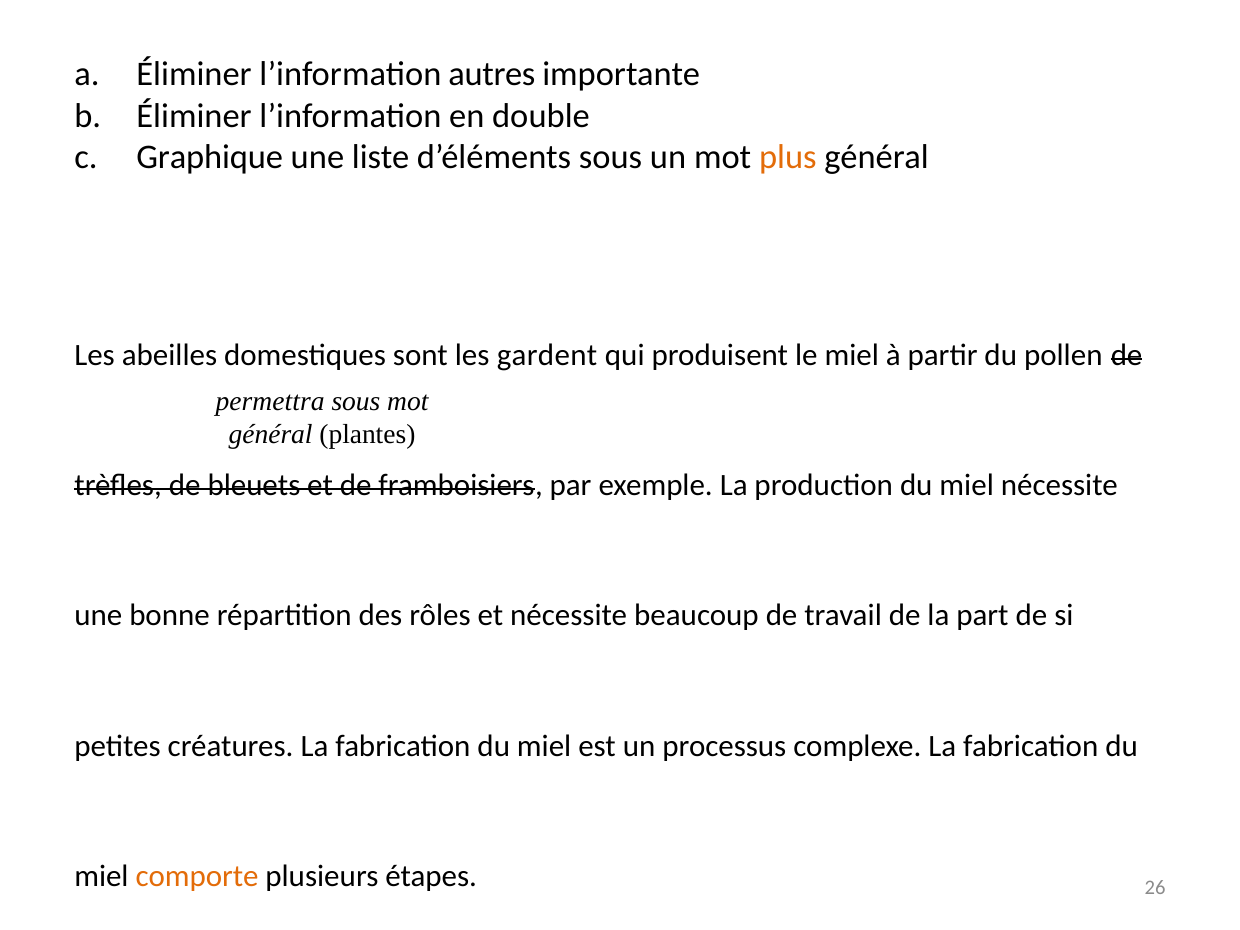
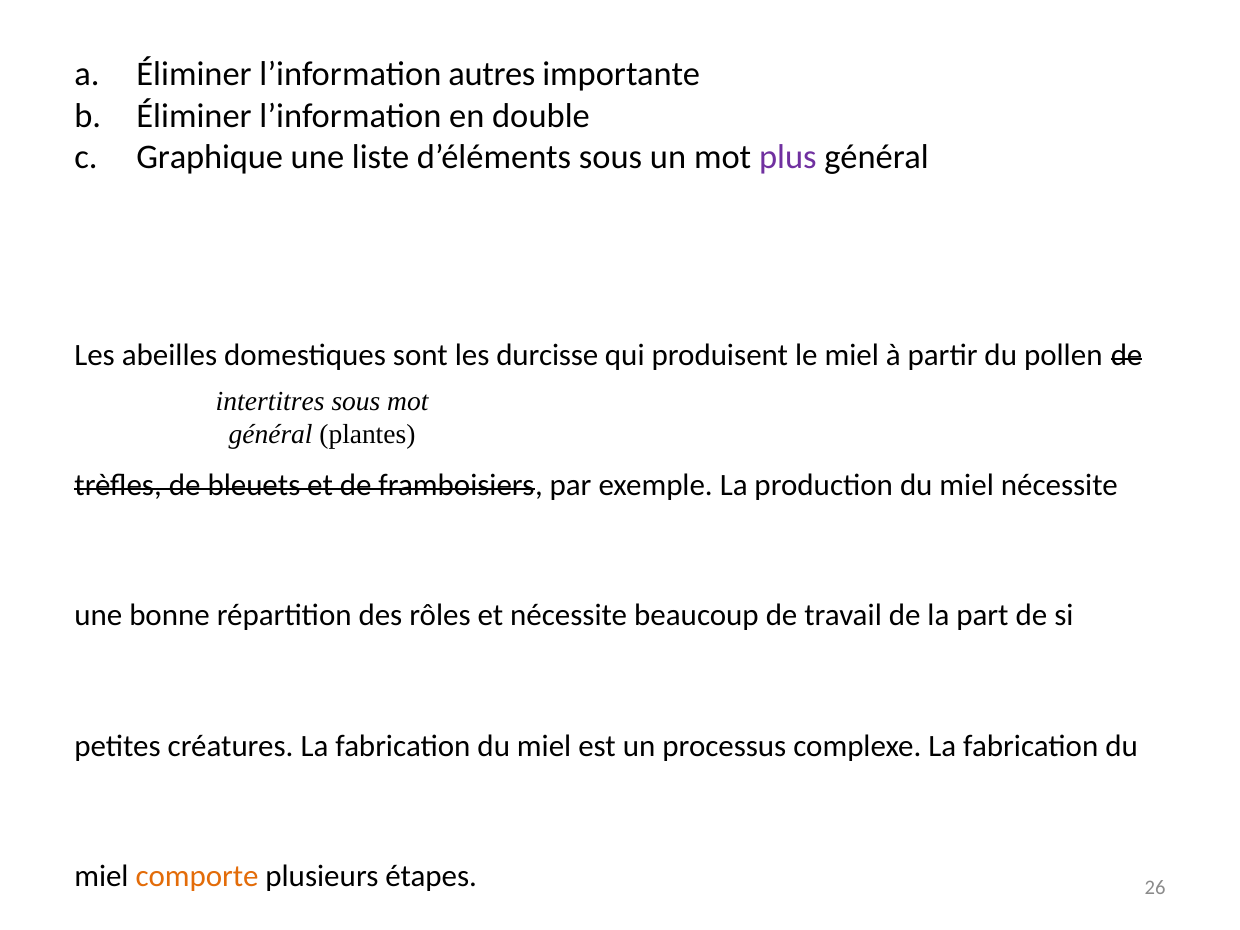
plus colour: orange -> purple (788, 157)
gardent: gardent -> durcisse (547, 355)
permettra: permettra -> intertitres (270, 402)
